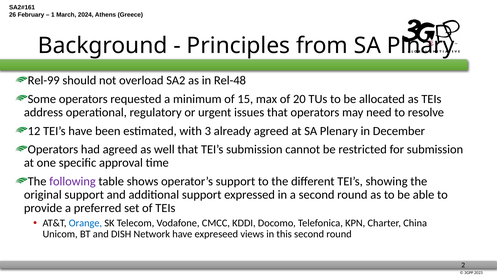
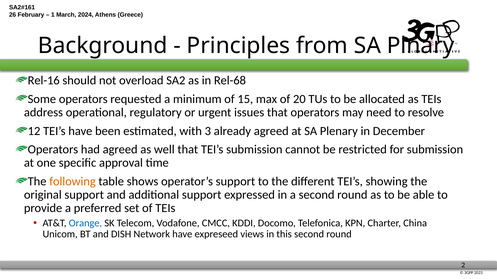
Rel-99: Rel-99 -> Rel-16 (44, 81)
Rel-48: Rel-48 -> Rel-68 (230, 81)
following colour: purple -> orange (72, 182)
